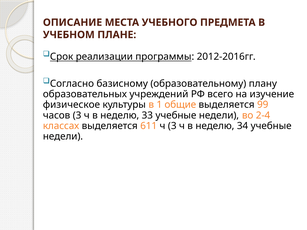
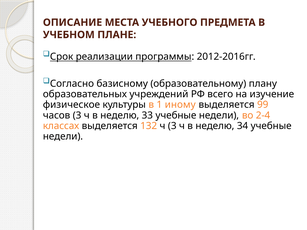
общие: общие -> иному (180, 105)
611: 611 -> 132 (149, 126)
